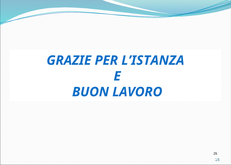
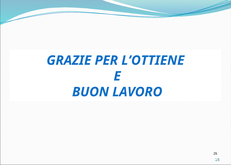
L’ISTANZA: L’ISTANZA -> L’OTTIENE (153, 61)
